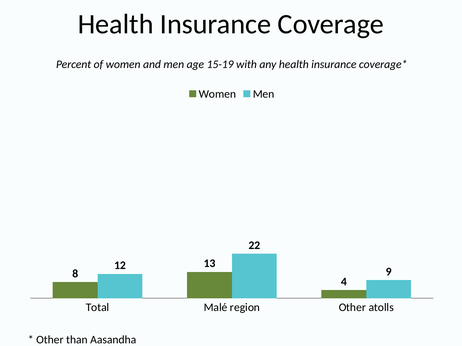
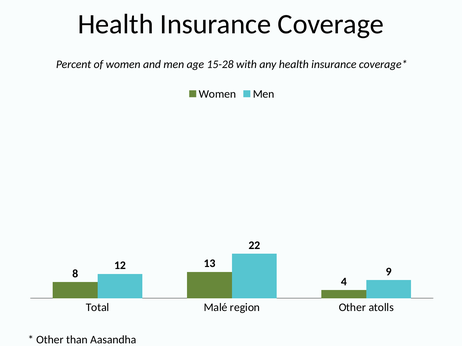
15-19: 15-19 -> 15-28 (220, 64)
